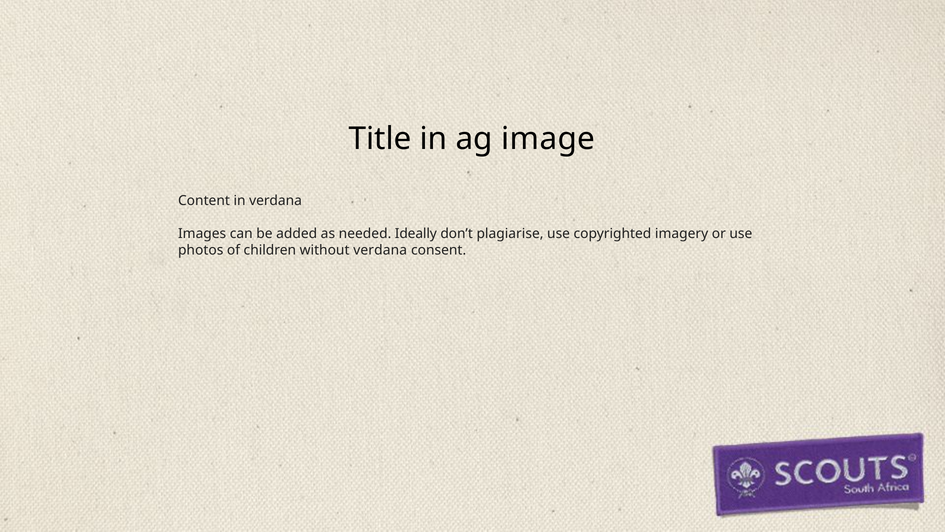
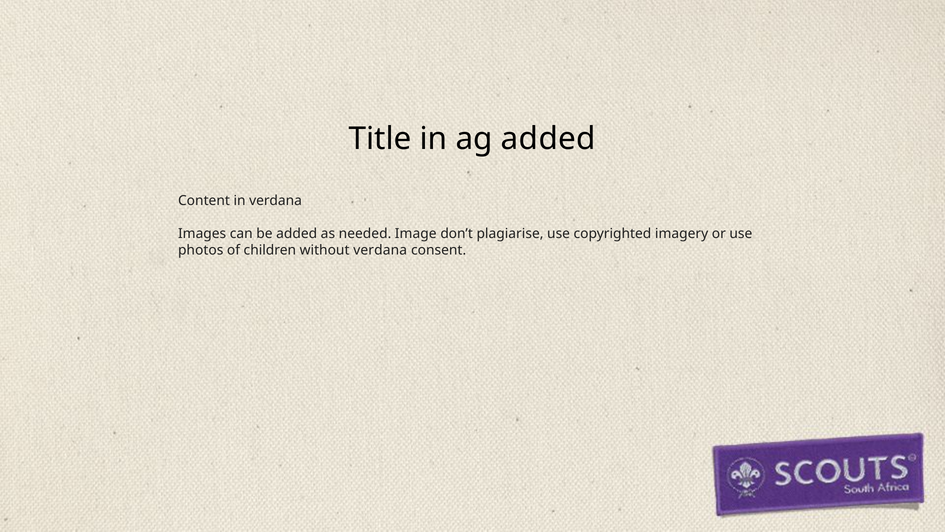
ag image: image -> added (548, 139)
Ideally: Ideally -> Image (416, 233)
